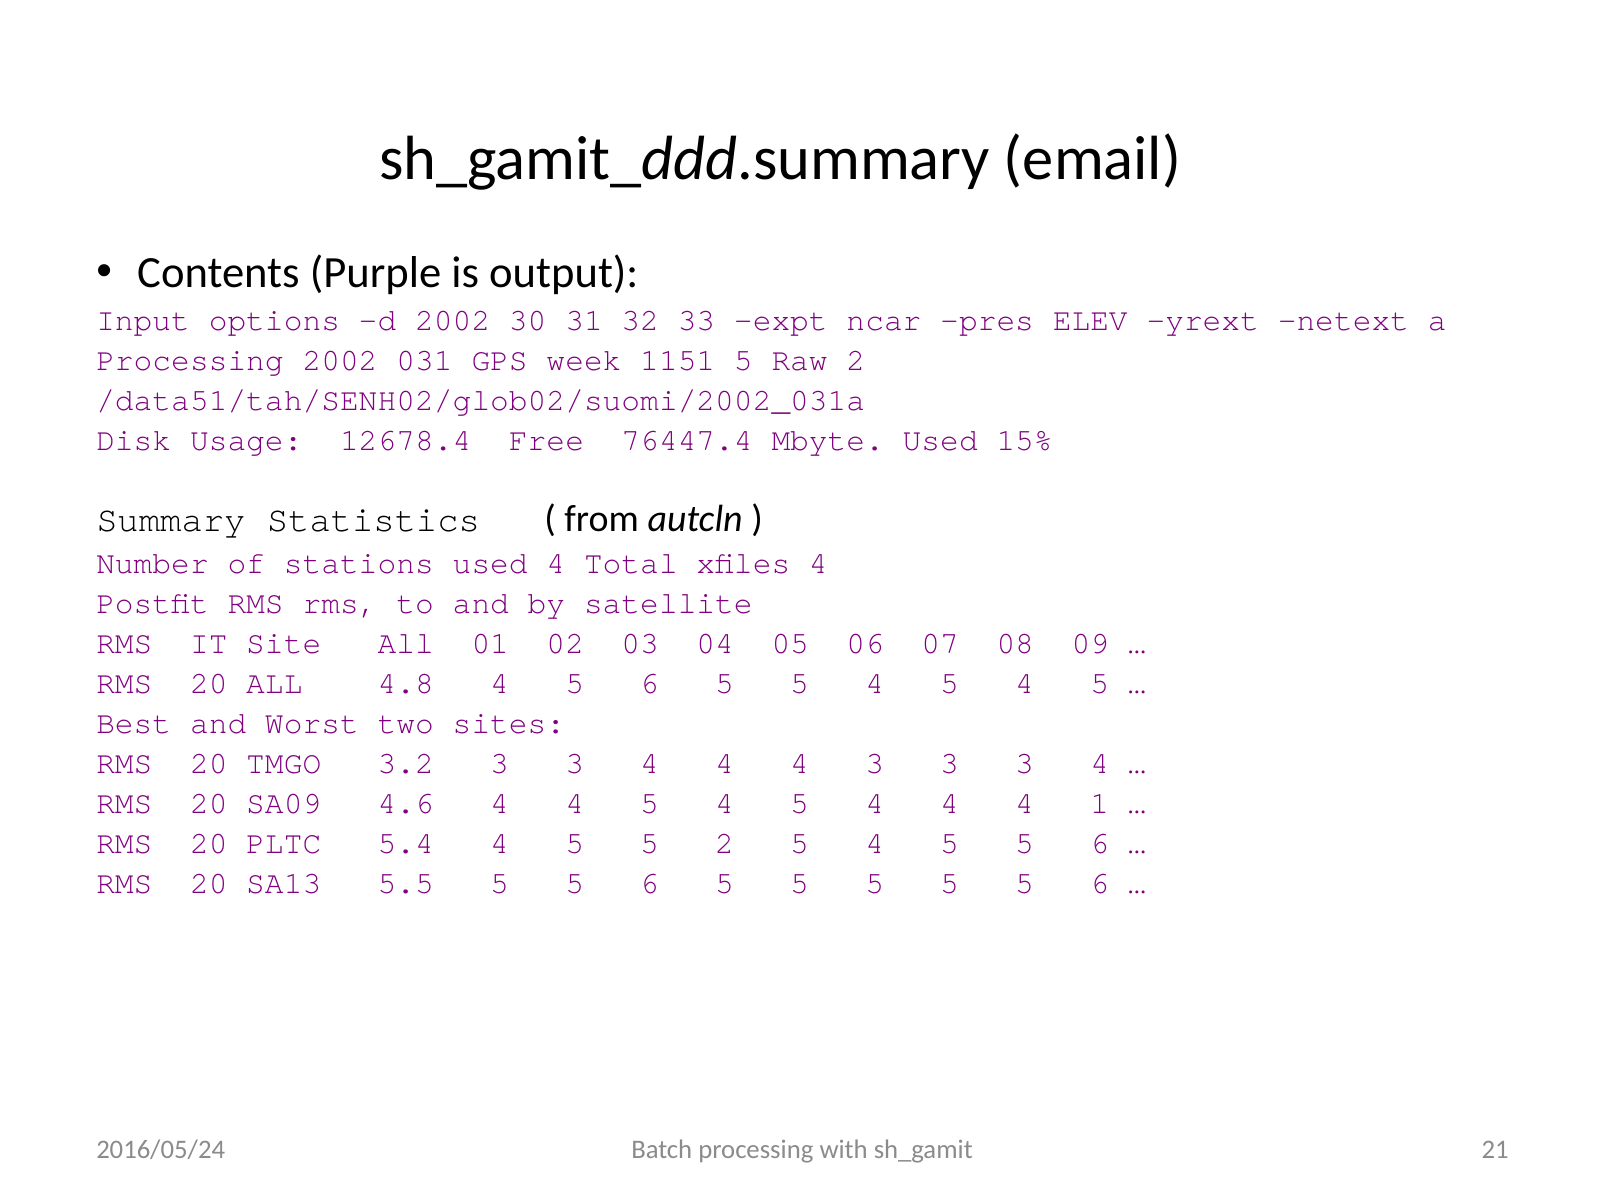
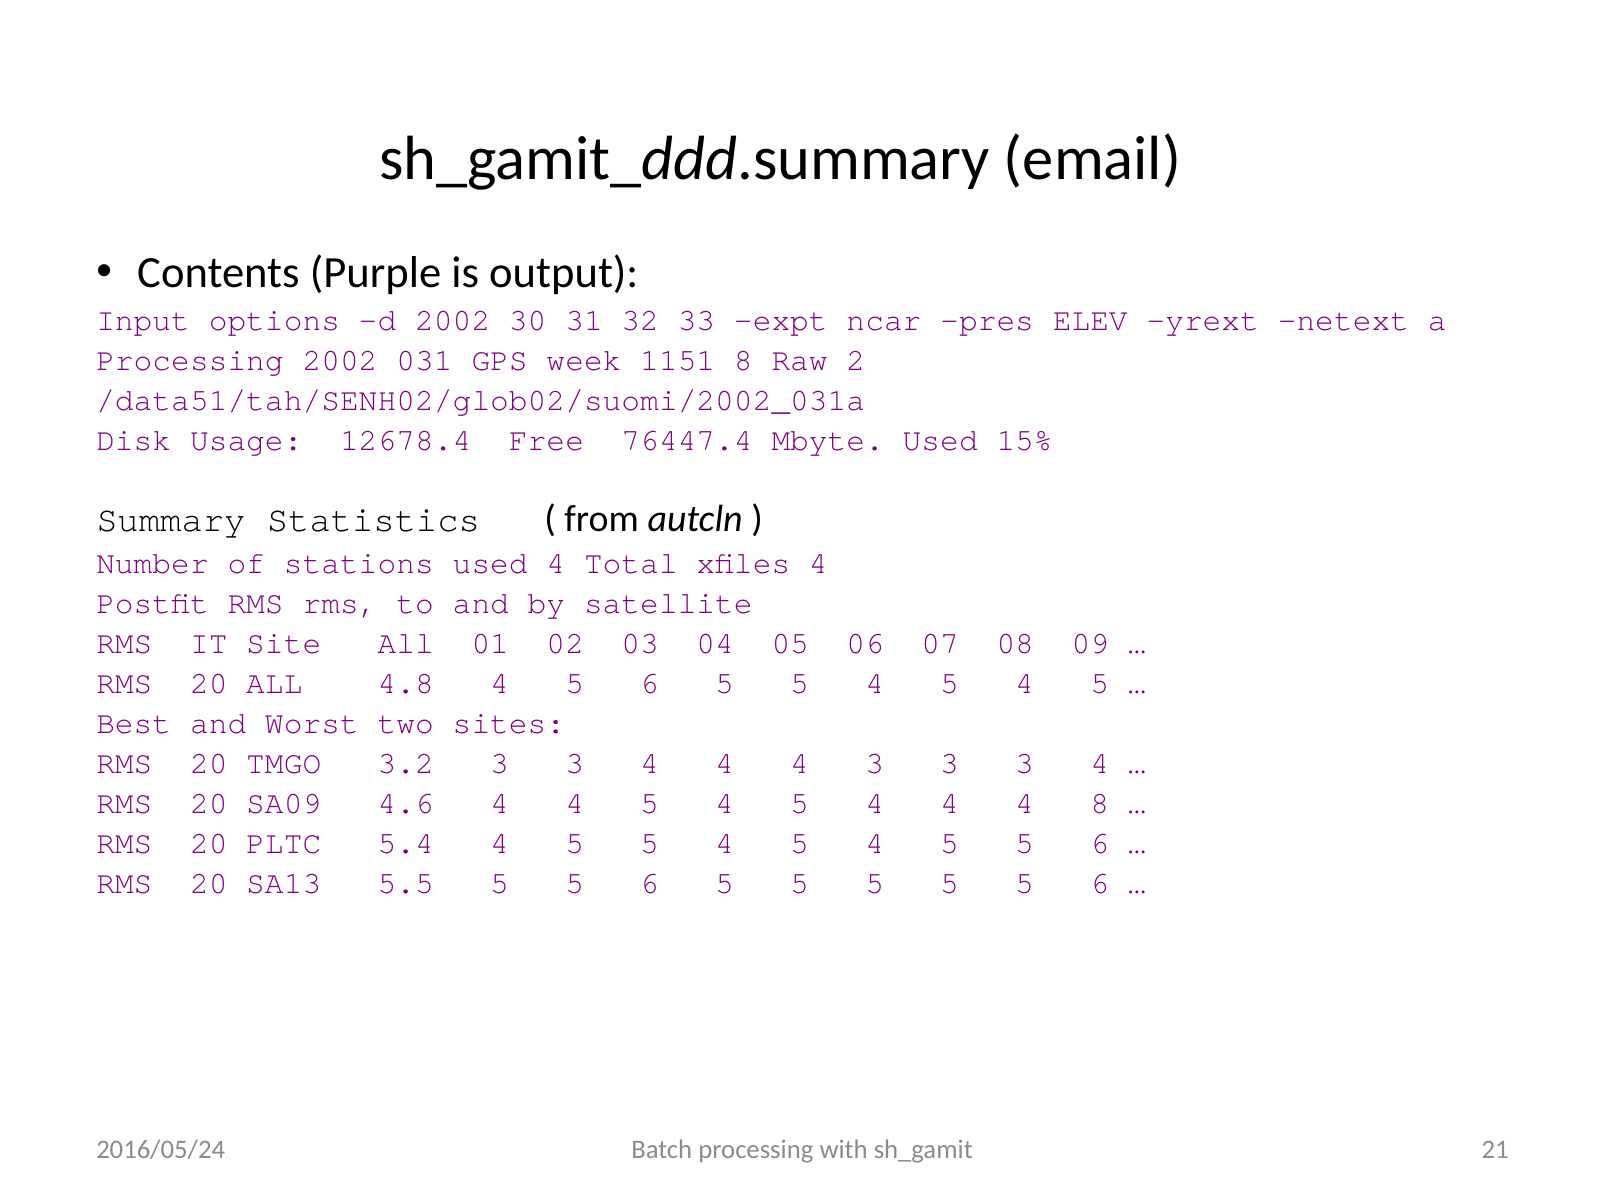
1151 5: 5 -> 8 (743, 360)
4 1: 1 -> 8 (1100, 803)
4 5 5 2: 2 -> 4 (725, 843)
